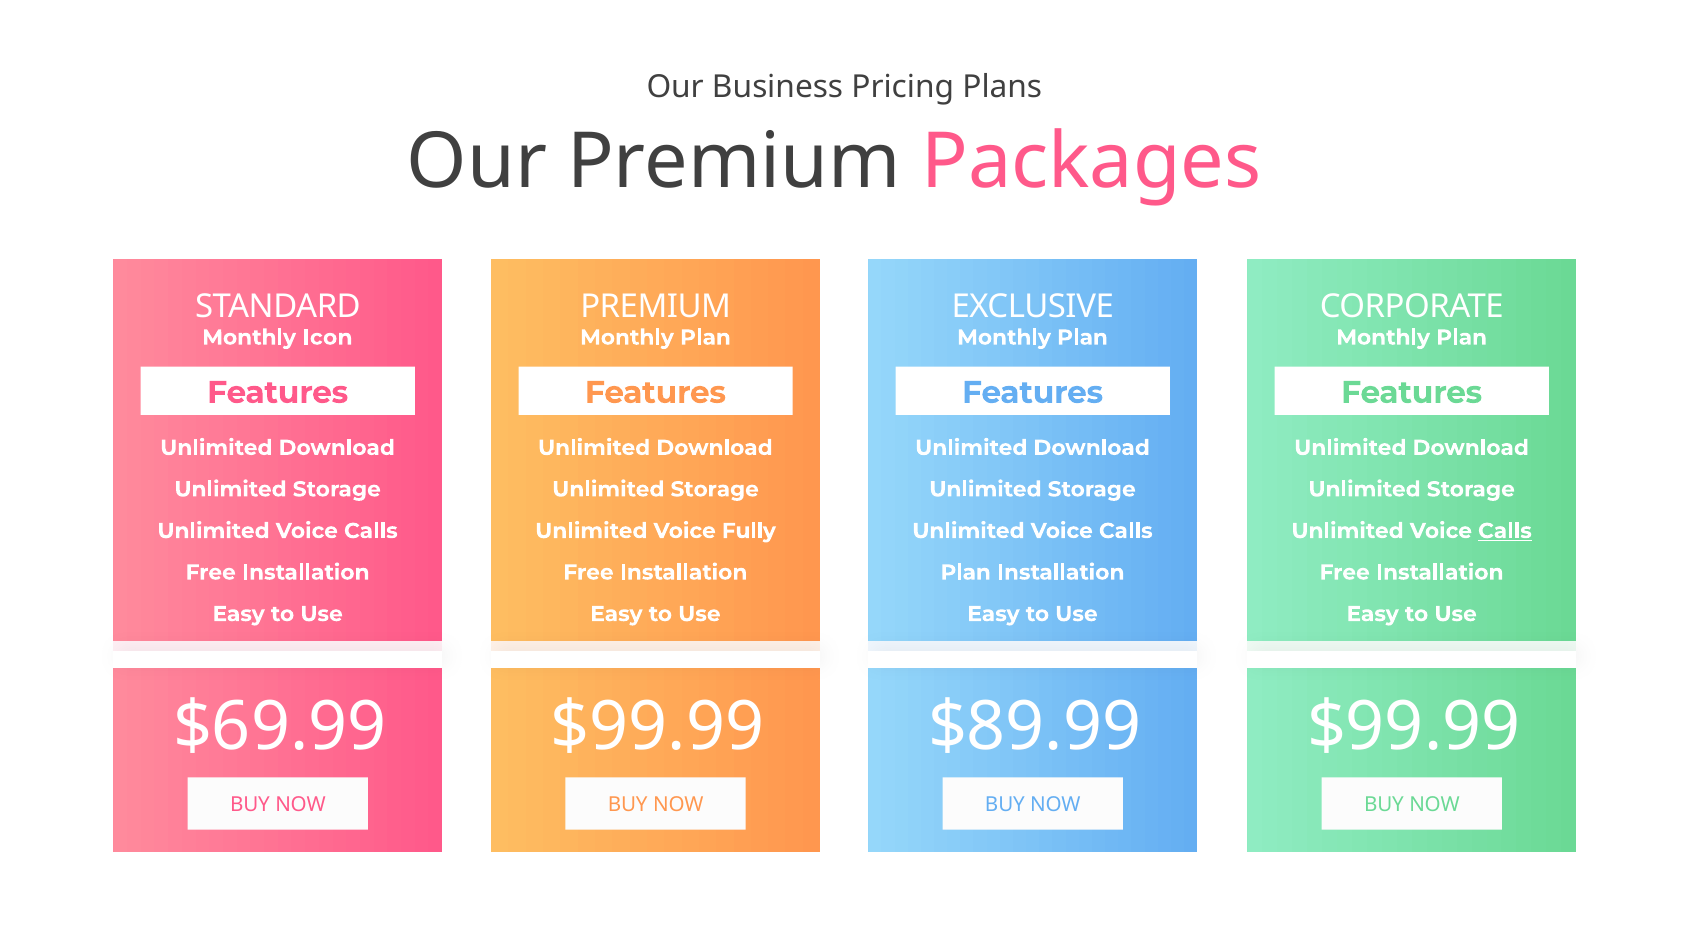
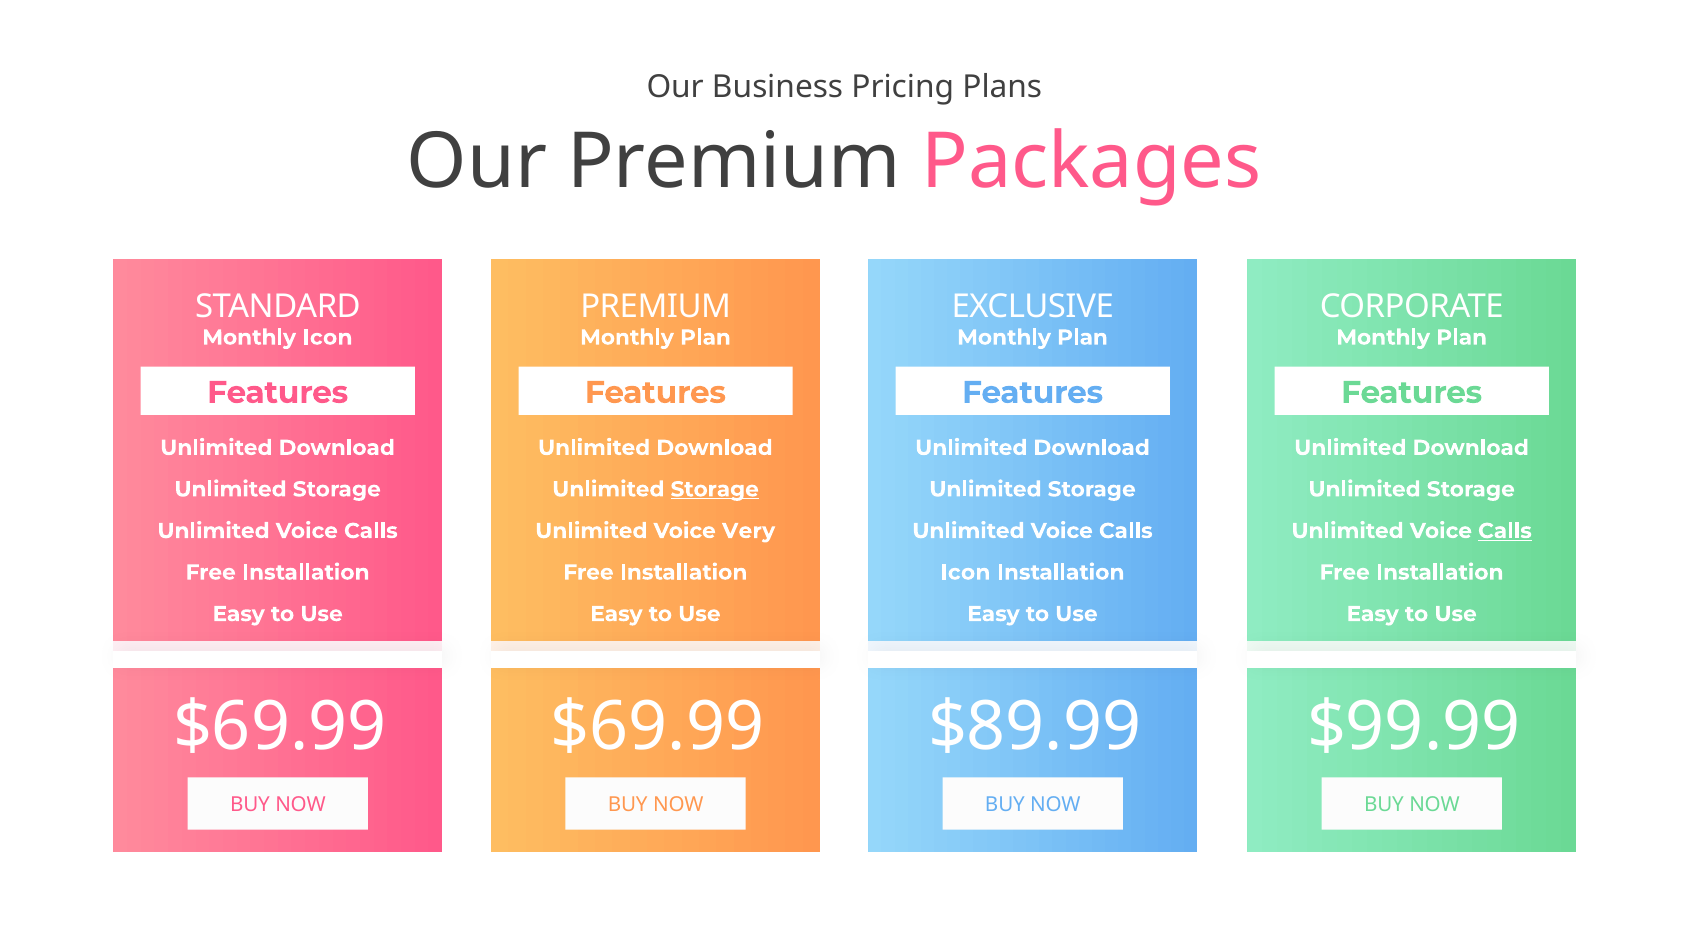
Storage underline: none -> present (715, 489)
Fully: Fully -> Very (749, 531)
Plan: Plan -> Icon (965, 572)
$99.99: $99.99 -> $69.99 (658, 727)
